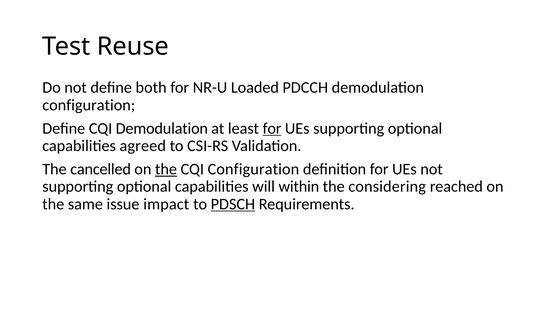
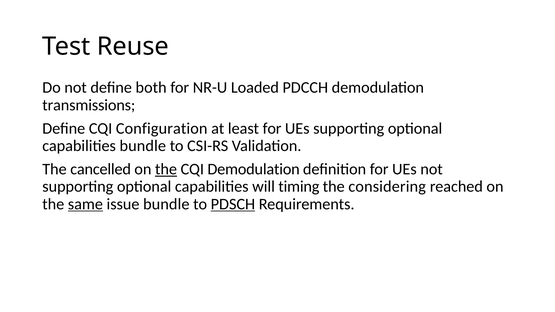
configuration: configuration -> transmissions (89, 105)
CQI Demodulation: Demodulation -> Configuration (162, 128)
for underline: present -> none (272, 128)
capabilities agreed: agreed -> bundle (143, 146)
CQI Configuration: Configuration -> Demodulation (254, 169)
within: within -> timing (299, 187)
same underline: none -> present (85, 204)
issue impact: impact -> bundle (166, 204)
